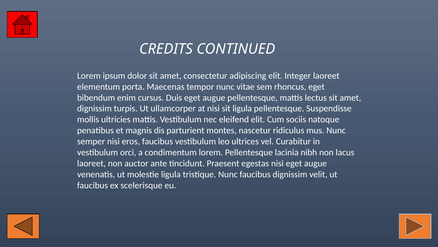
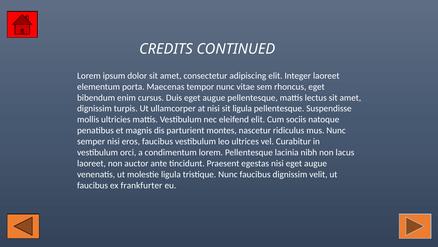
scelerisque: scelerisque -> frankfurter (141, 185)
